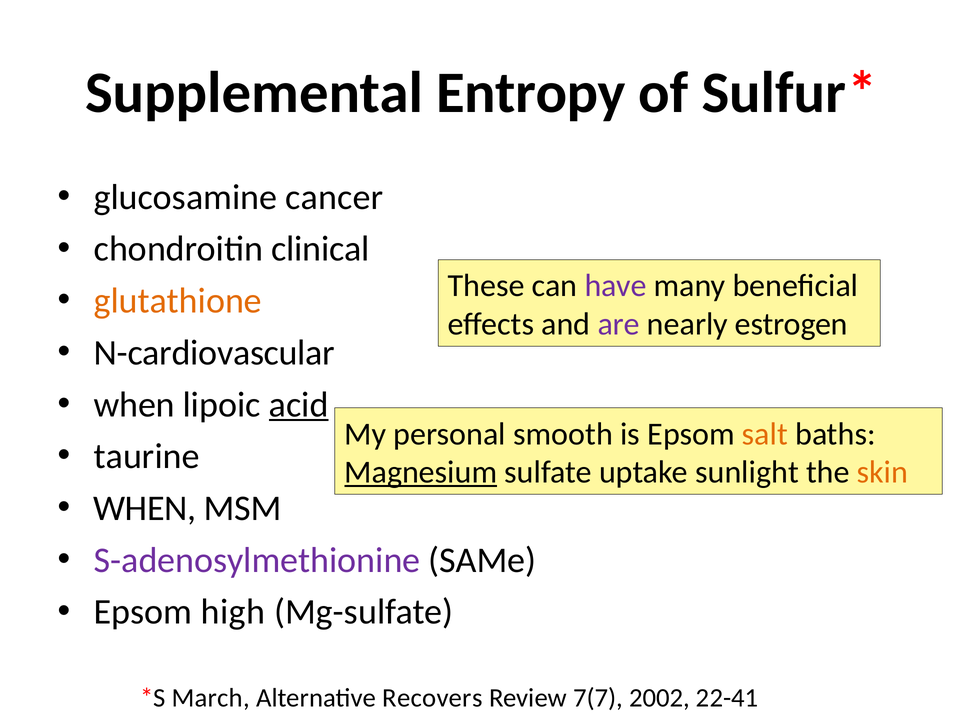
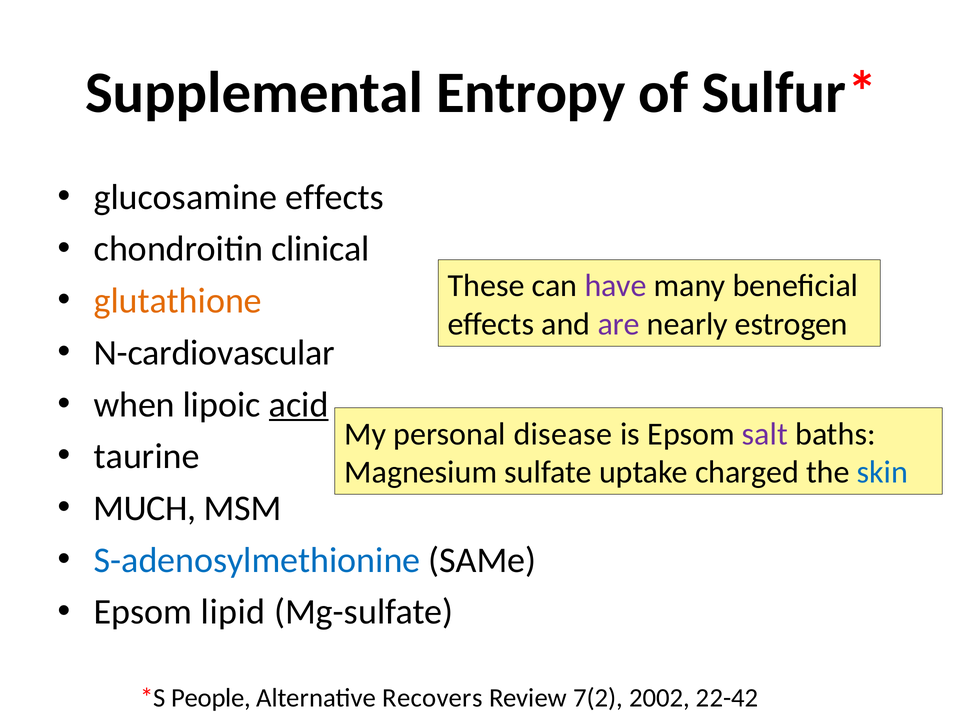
glucosamine cancer: cancer -> effects (335, 197)
smooth: smooth -> disease (563, 434)
salt colour: orange -> purple (765, 434)
Magnesium underline: present -> none (421, 473)
sunlight: sunlight -> charged (747, 473)
skin colour: orange -> blue (882, 473)
WHEN: WHEN -> MUCH (145, 509)
S-adenosylmethionine colour: purple -> blue (257, 561)
high: high -> lipid (233, 612)
March: March -> People (211, 698)
7(7: 7(7 -> 7(2 (598, 698)
22-41: 22-41 -> 22-42 (727, 698)
